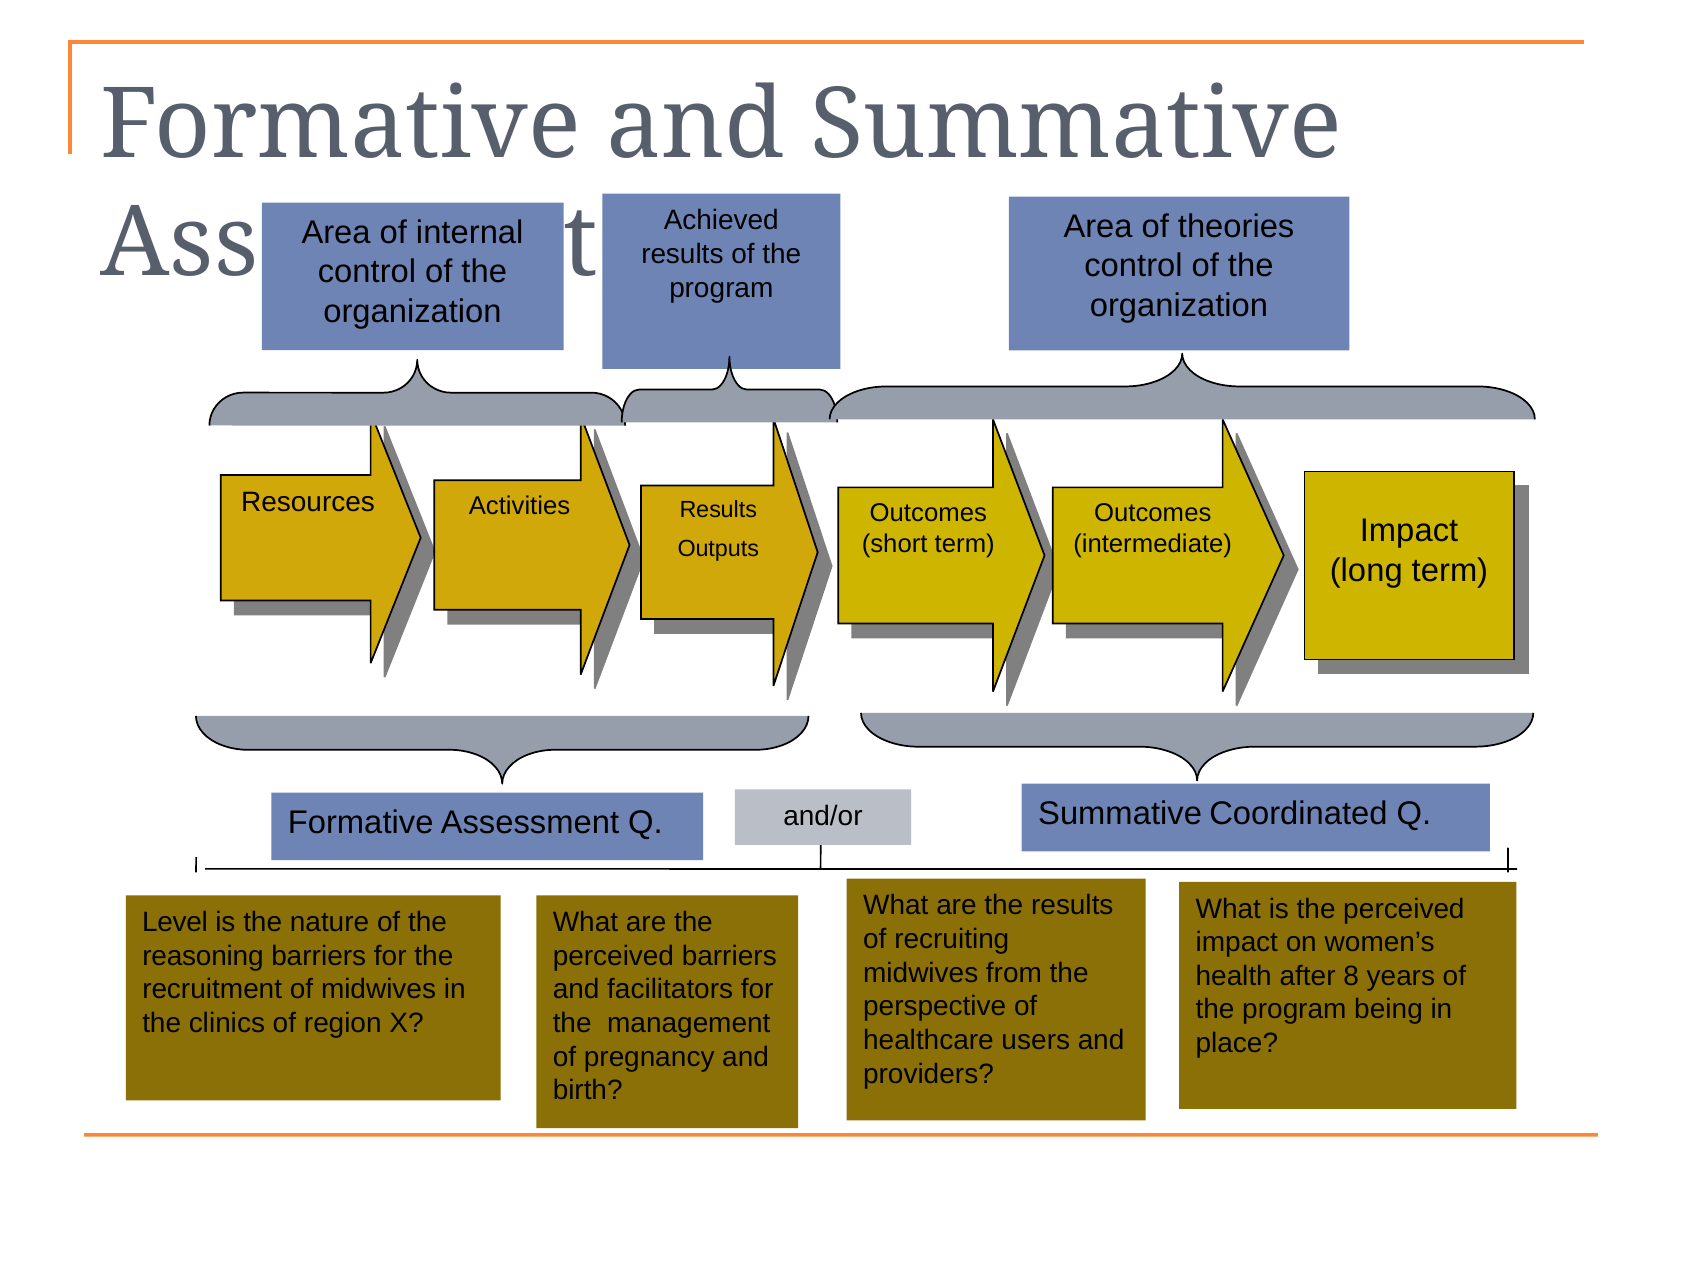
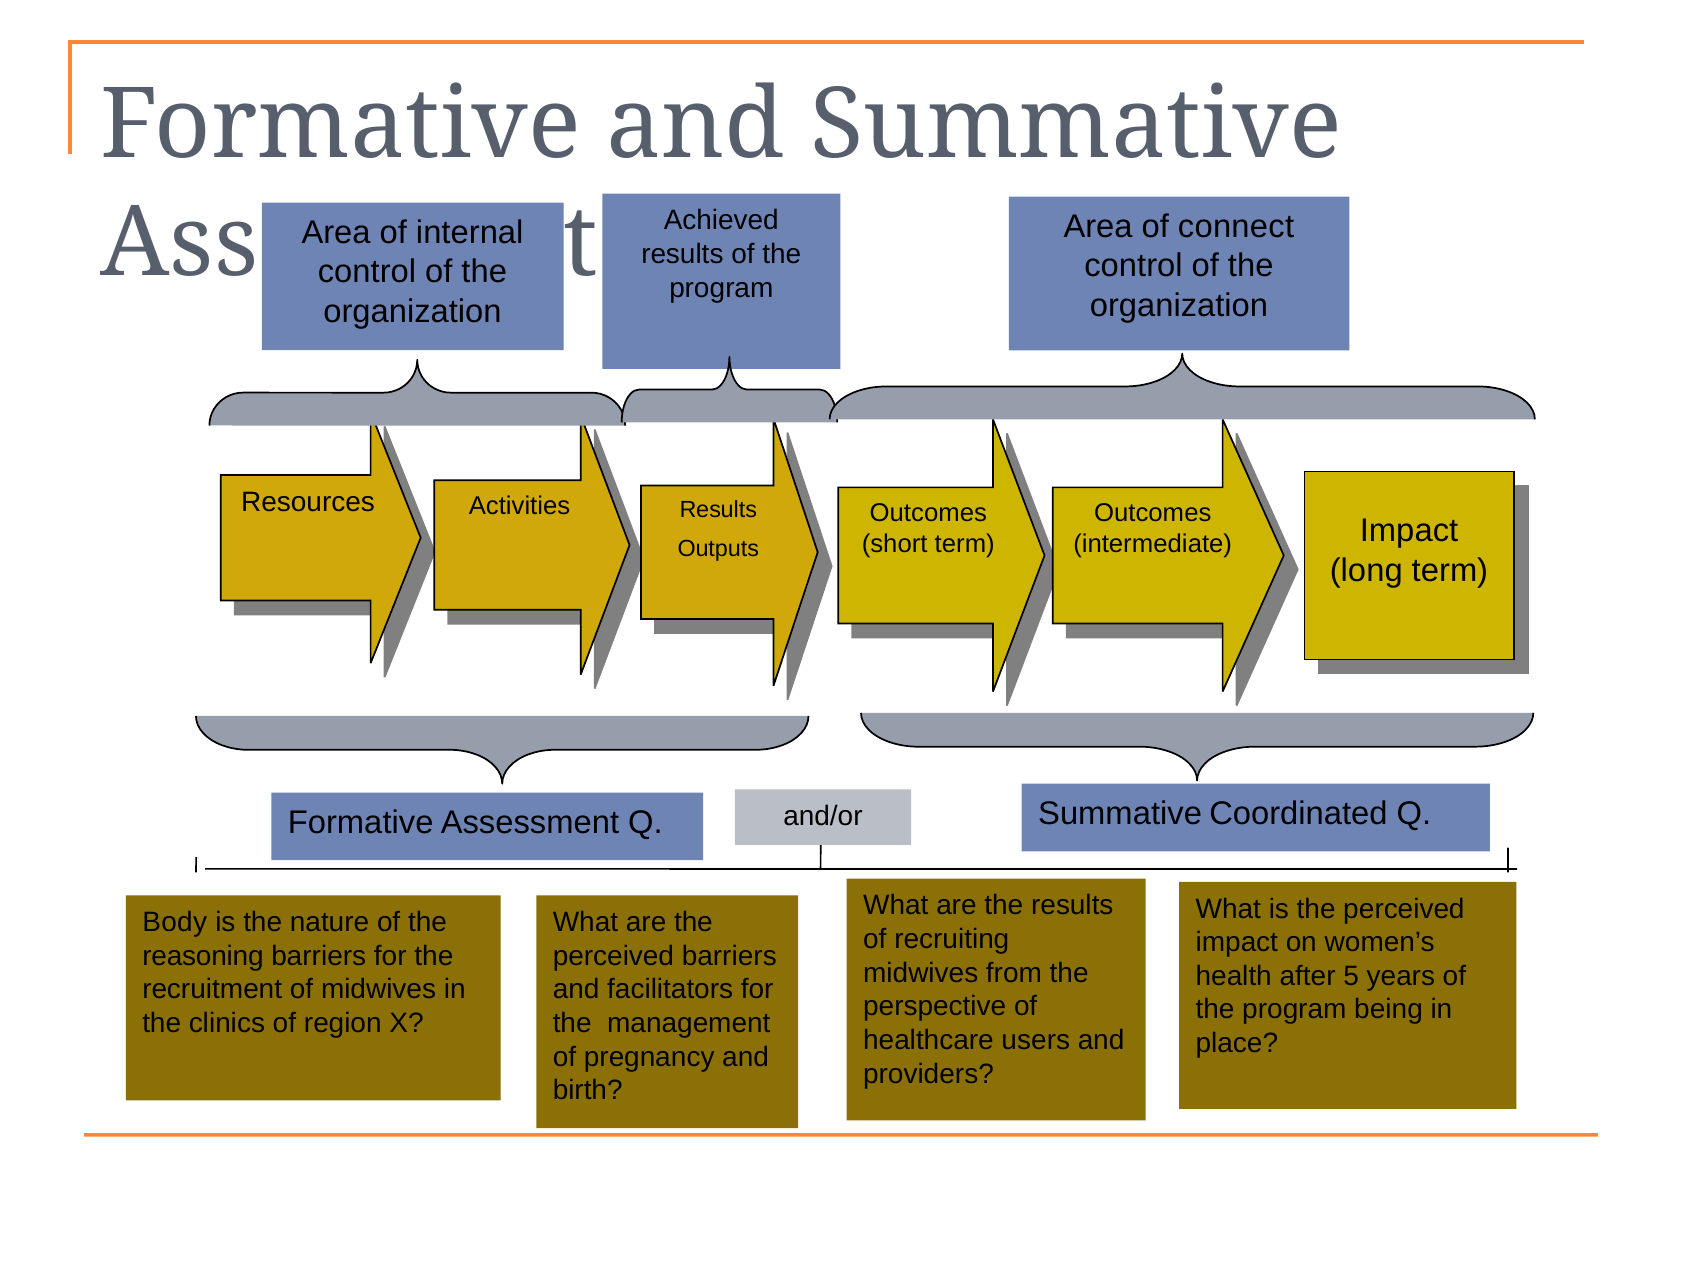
theories: theories -> connect (1236, 227)
Level: Level -> Body (175, 923)
8: 8 -> 5 (1351, 976)
